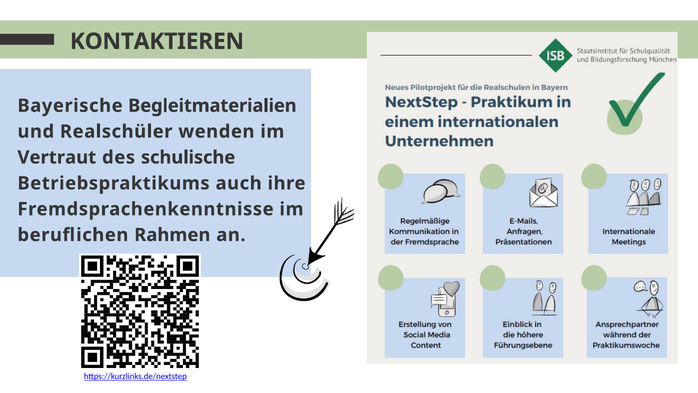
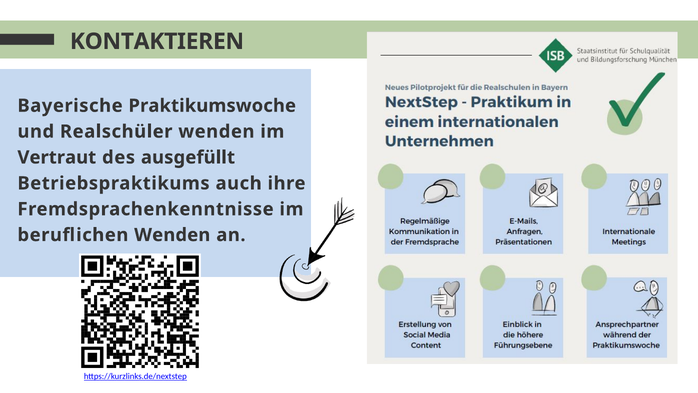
Begleitmaterialien: Begleitmaterialien -> Praktikumswoche (212, 106)
schulische: schulische -> ausgefüllt (188, 157)
beruflichen Rahmen: Rahmen -> Wenden (172, 235)
